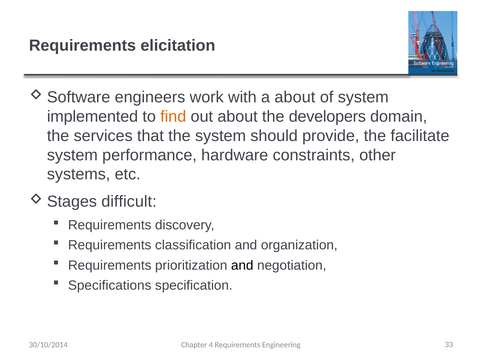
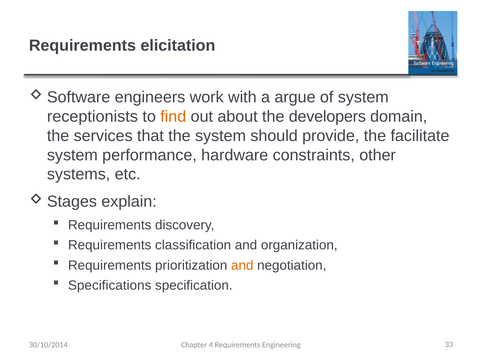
a about: about -> argue (295, 97)
implemented: implemented -> receptionists (92, 117)
difficult: difficult -> explain (129, 202)
and colour: black -> orange (242, 266)
